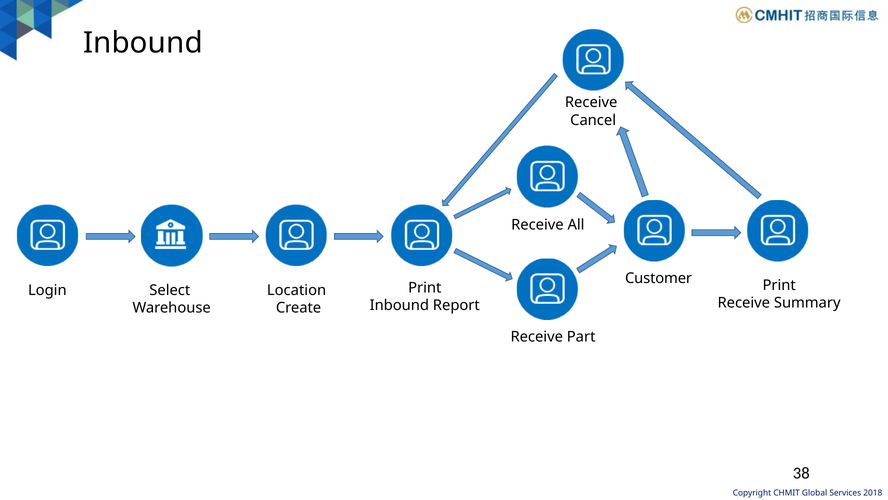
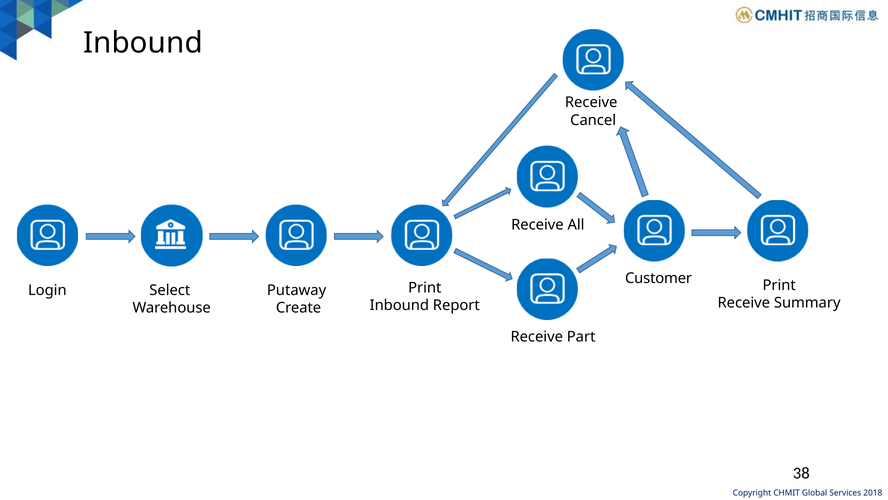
Location: Location -> Putaway (297, 290)
